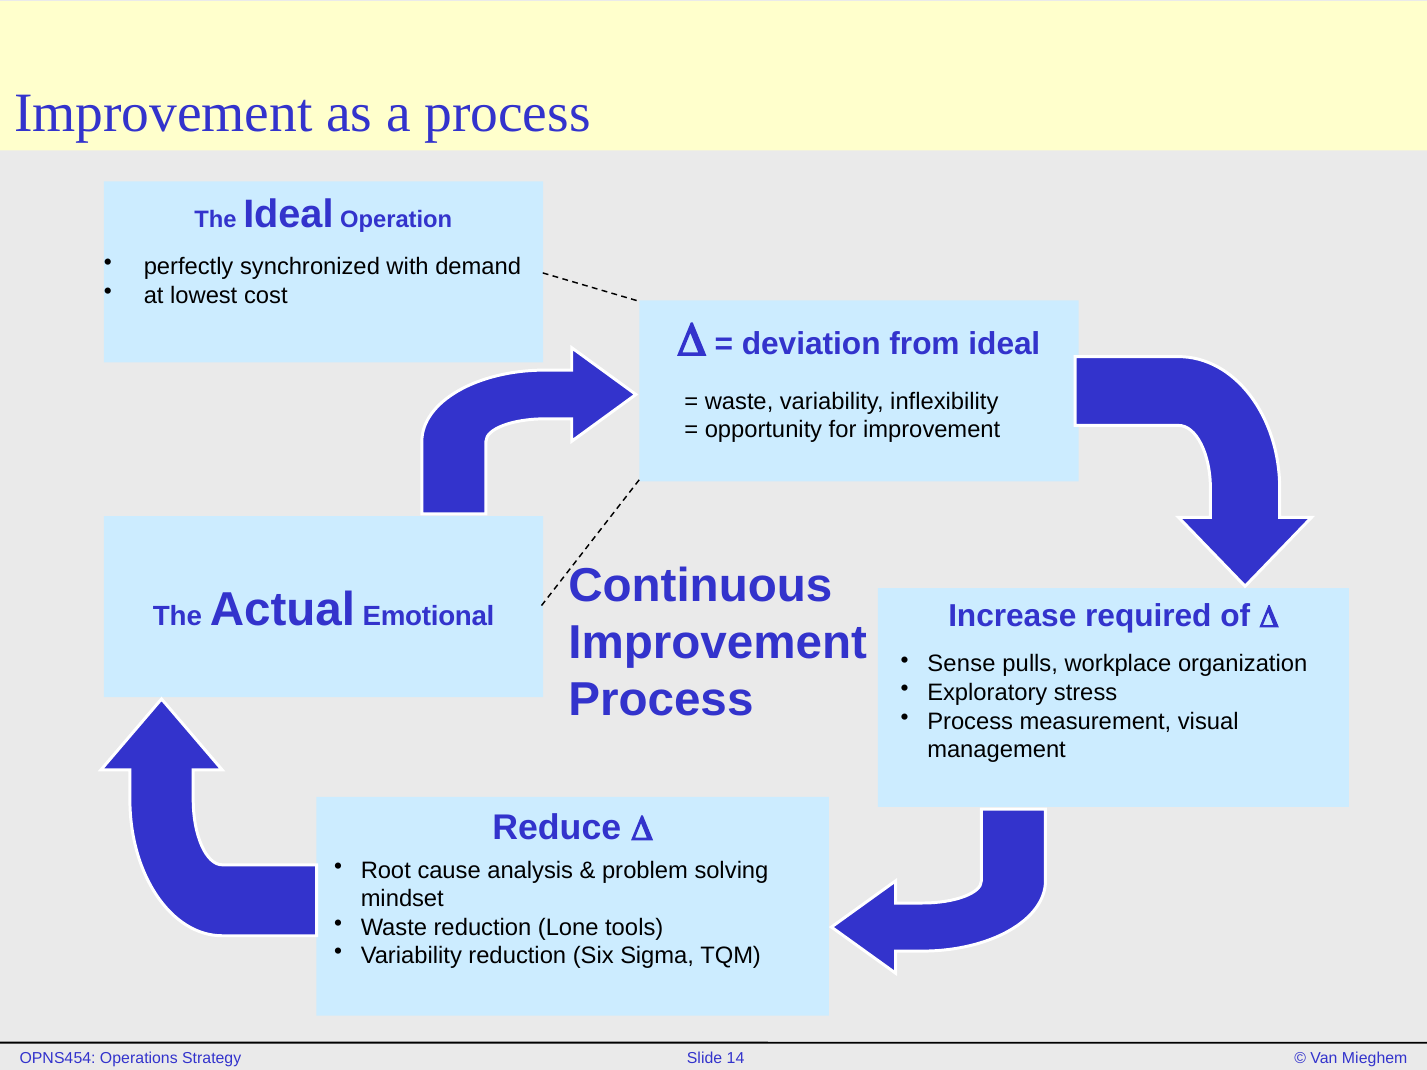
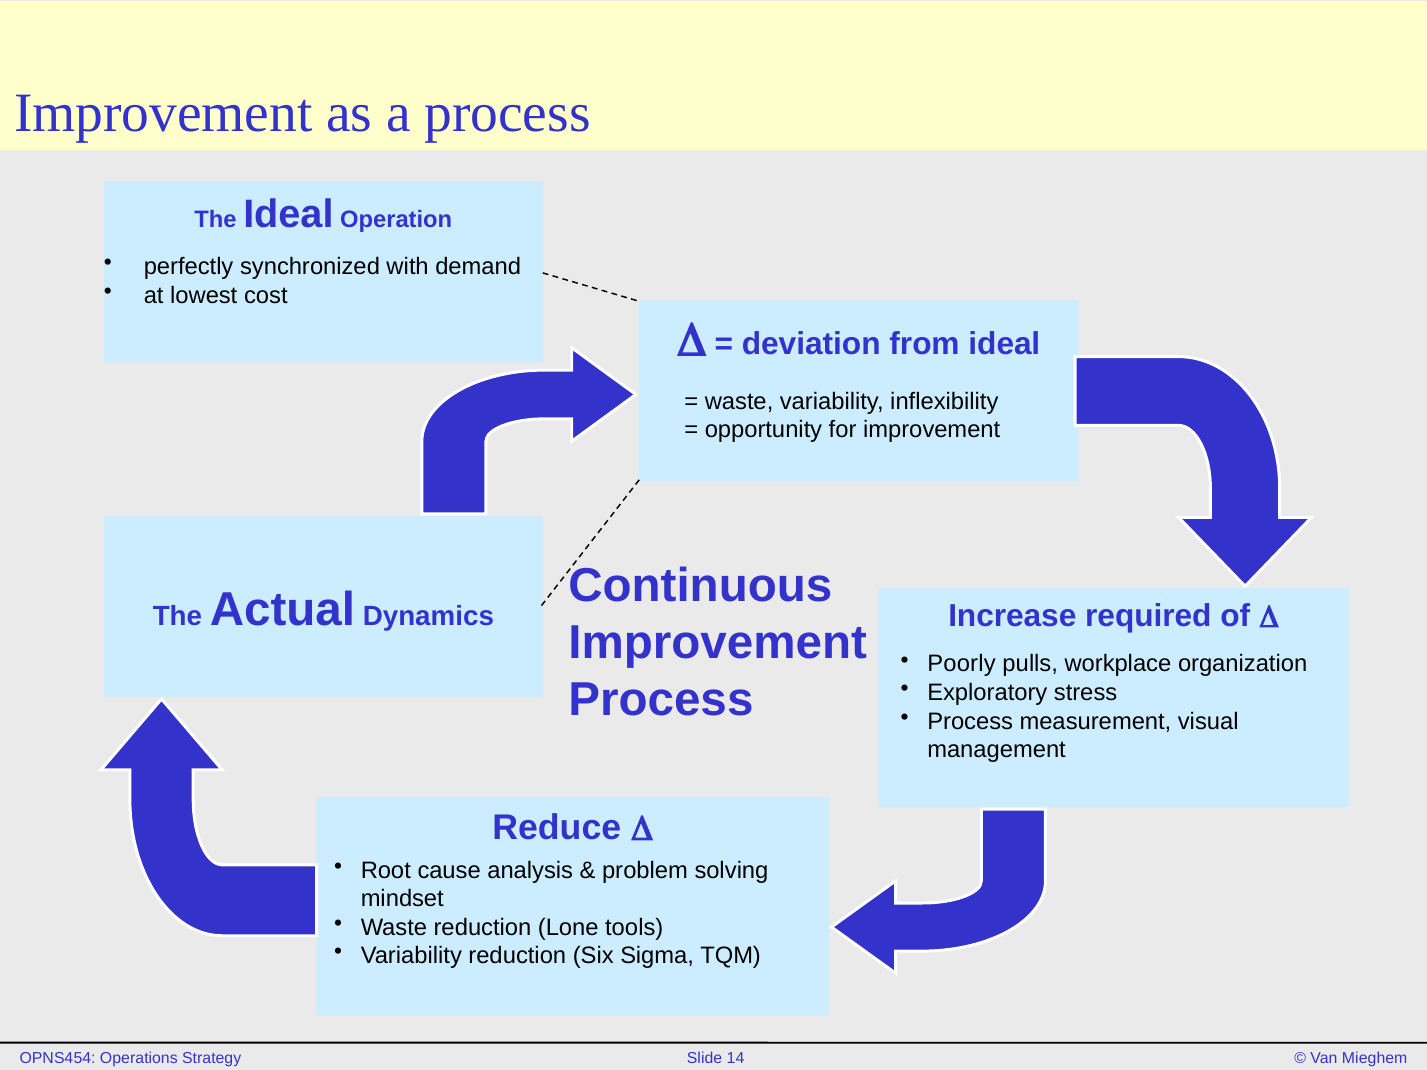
Emotional: Emotional -> Dynamics (428, 617)
Sense: Sense -> Poorly (962, 664)
